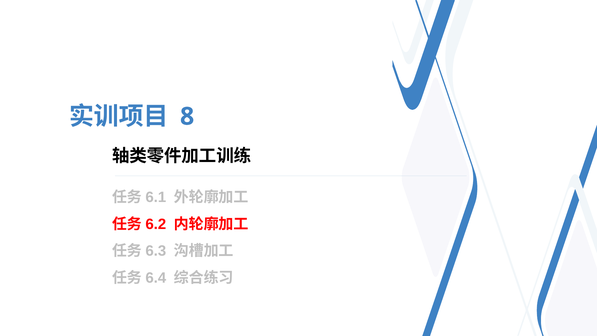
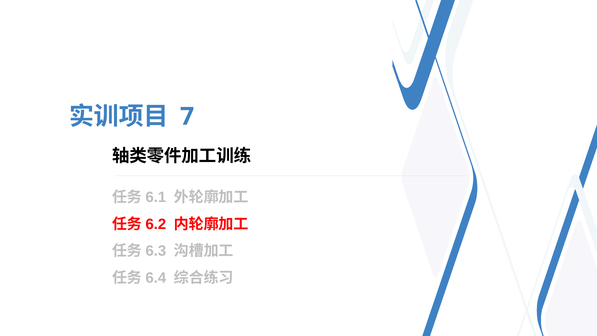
8: 8 -> 7 (187, 116)
